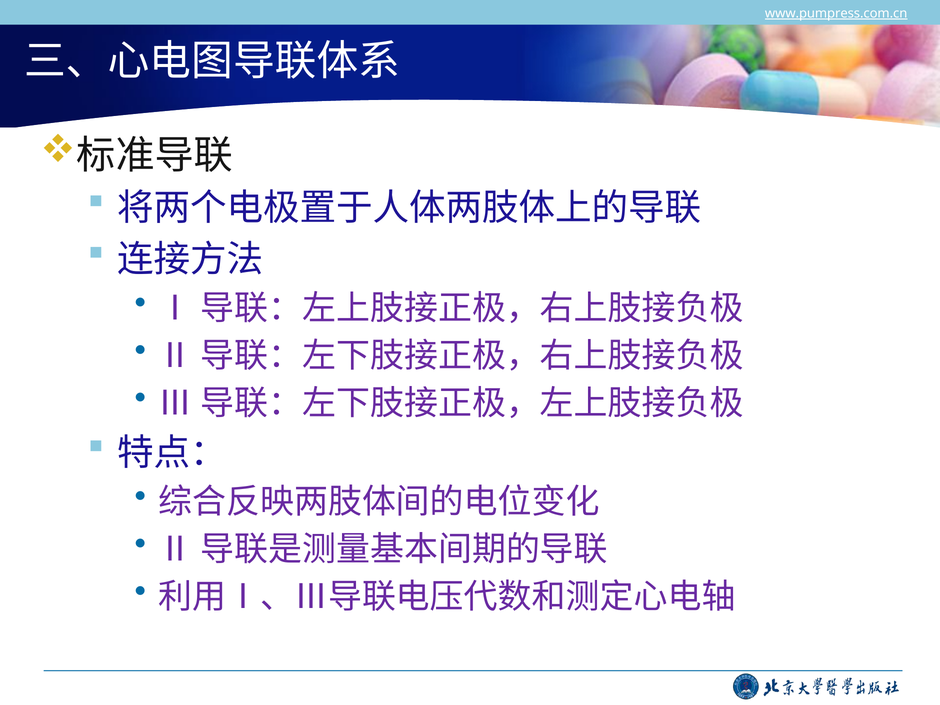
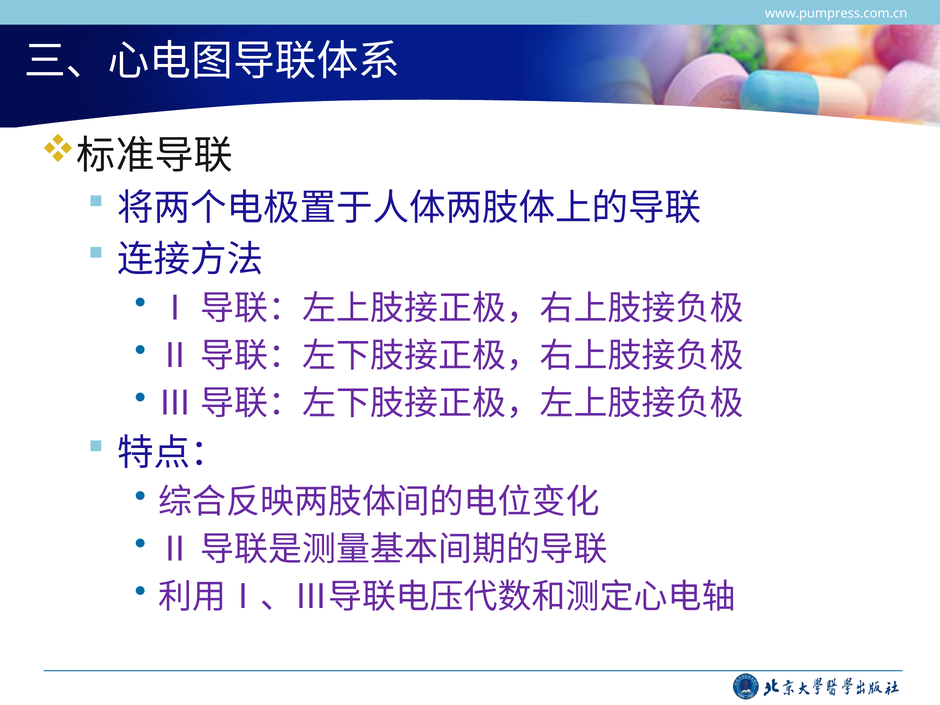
www.pumpress.com.cn underline: present -> none (836, 13)
